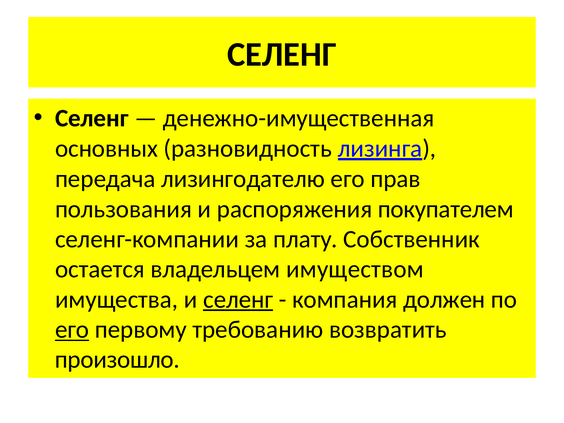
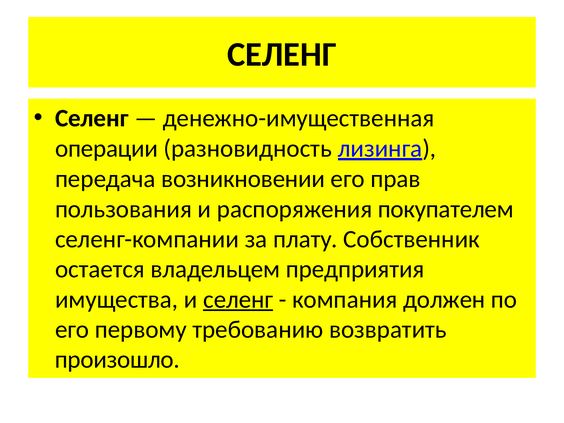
основных: основных -> операции (107, 148)
лизингодателю: лизингодателю -> возникновении (243, 179)
имуществом: имуществом -> предприятия (355, 269)
его underline: present -> none (72, 329)
